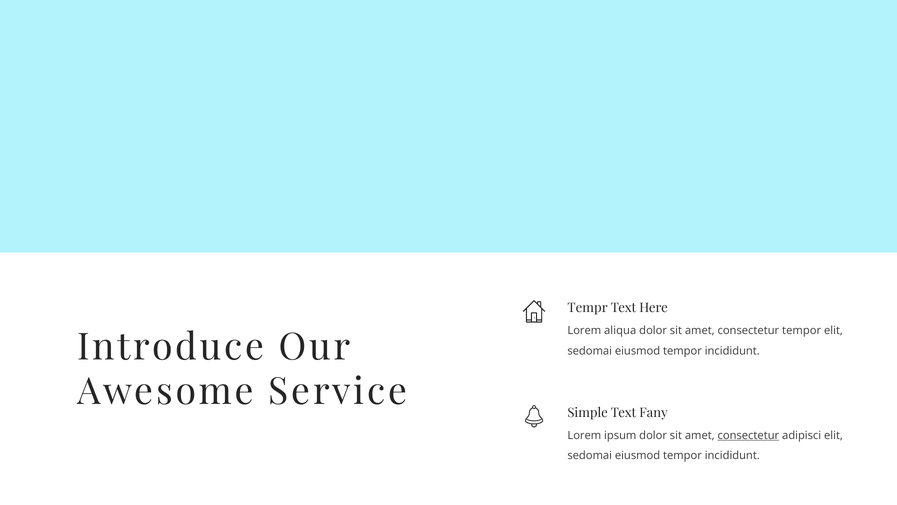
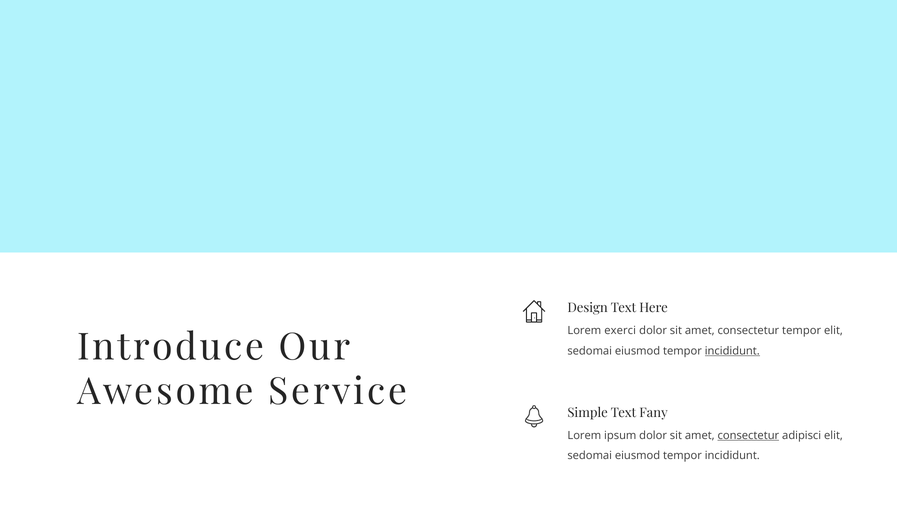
Tempr: Tempr -> Design (588, 308)
aliqua: aliqua -> exerci (620, 330)
incididunt underline: none -> present (732, 351)
